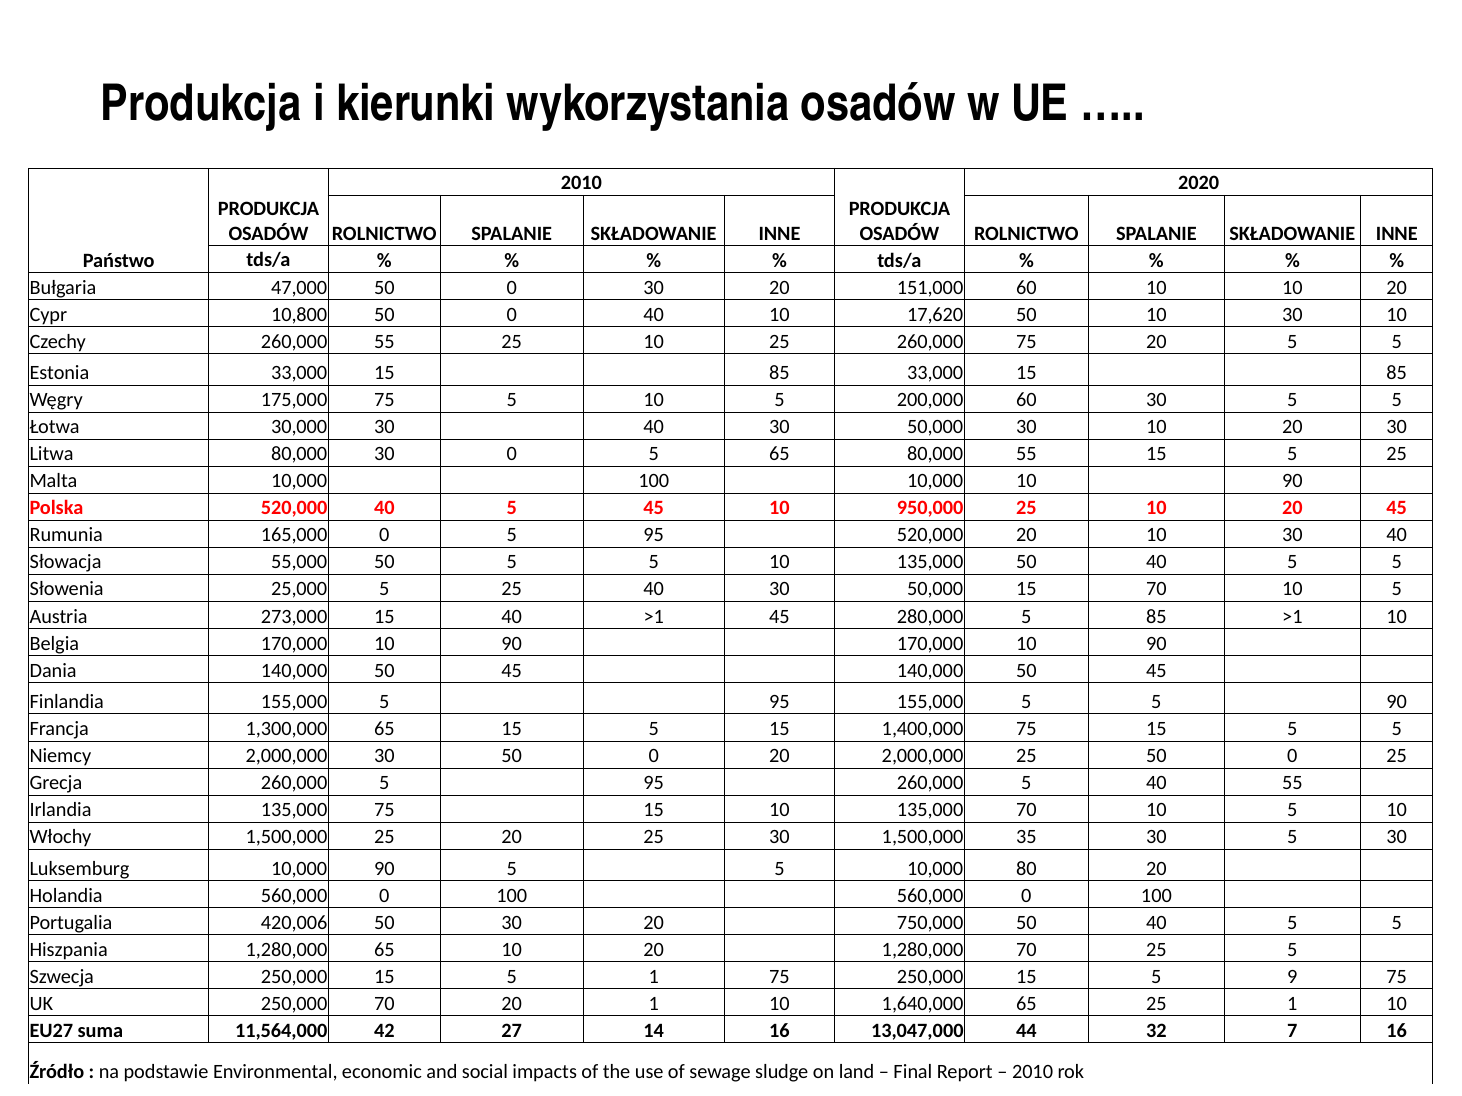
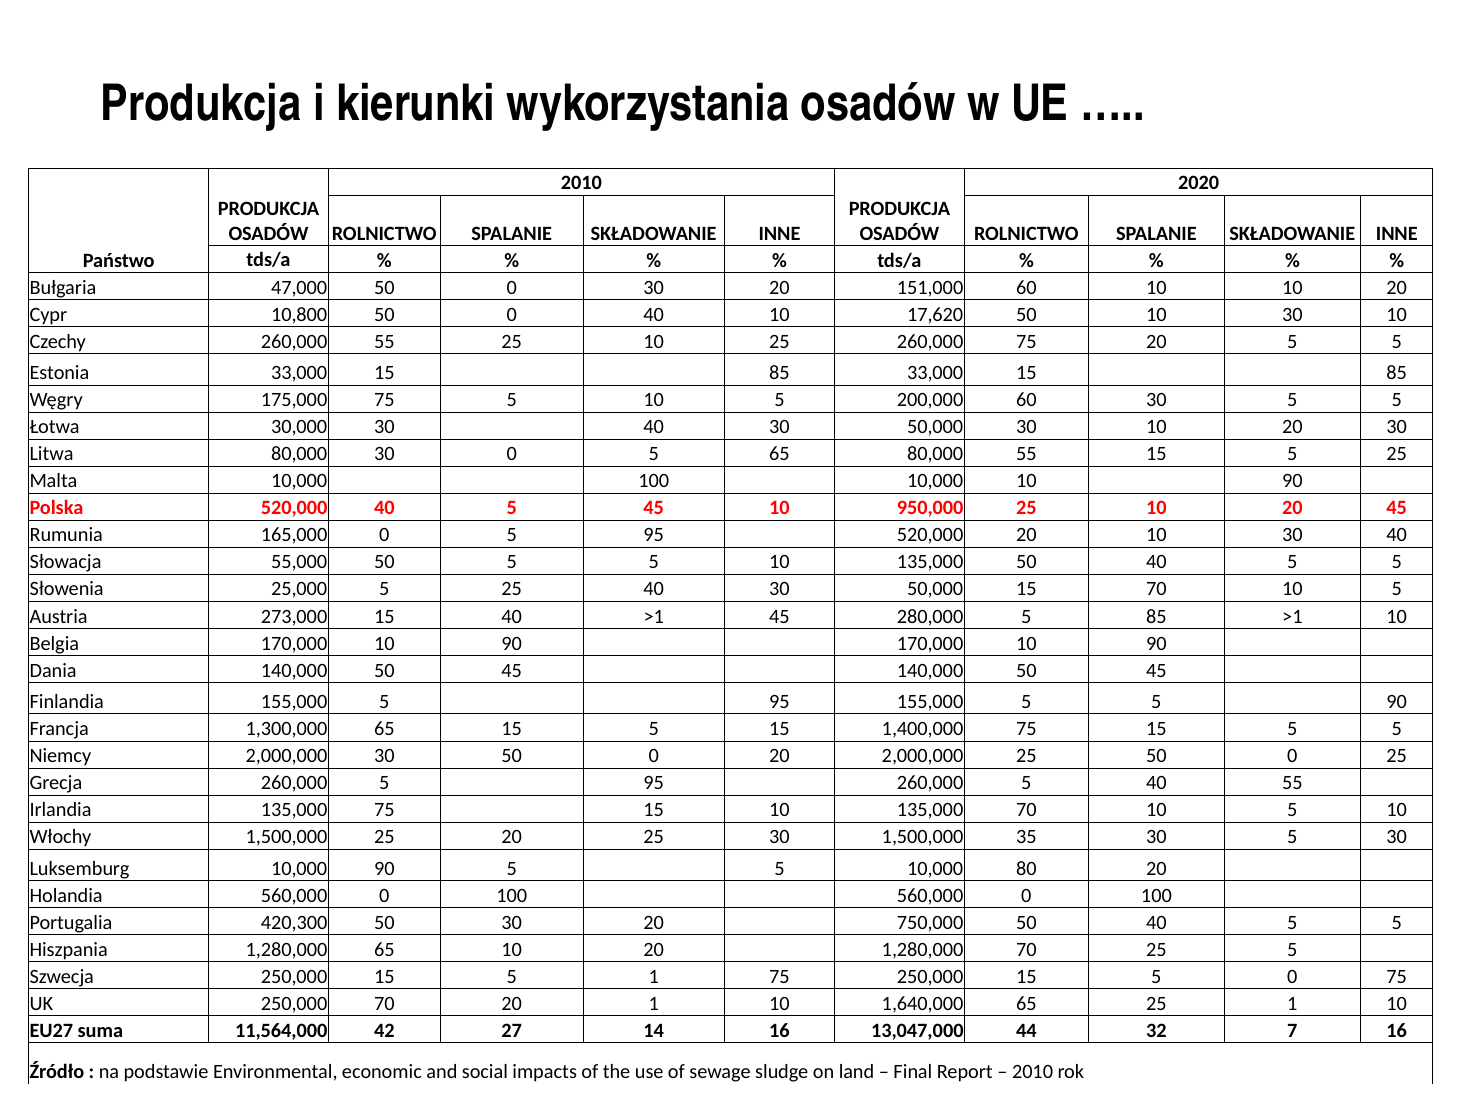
420,006: 420,006 -> 420,300 (294, 923)
5 9: 9 -> 0 (1292, 977)
